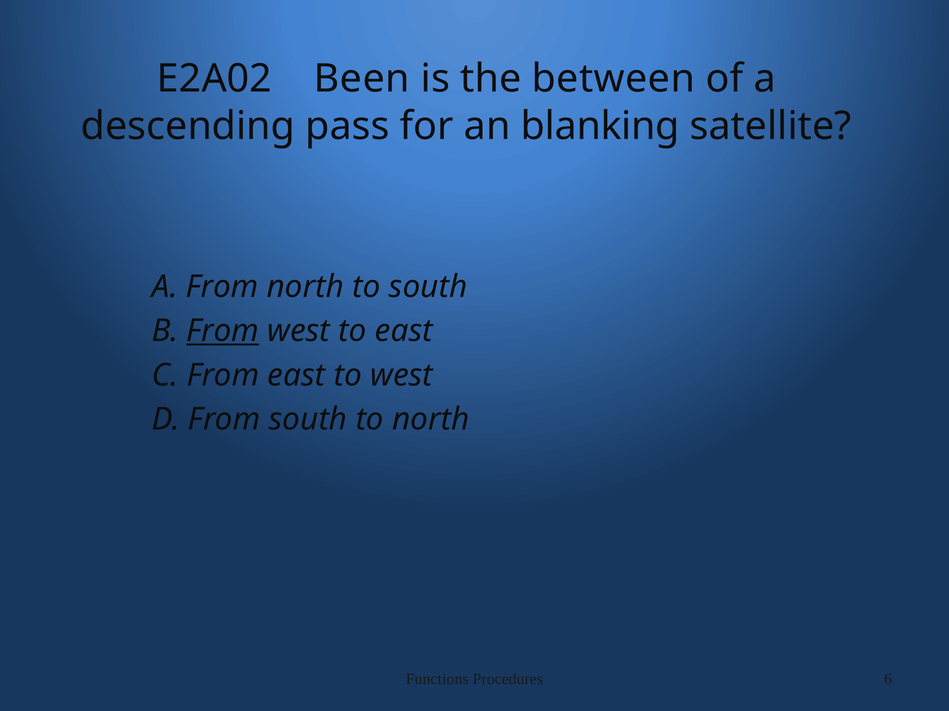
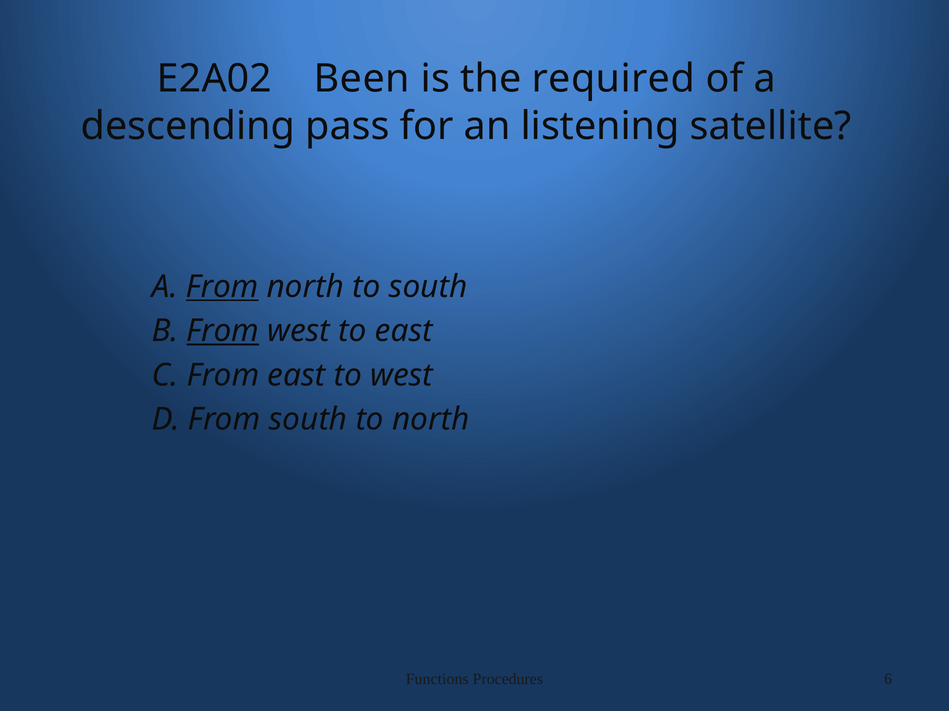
between: between -> required (613, 79)
blanking: blanking -> listening (600, 126)
From underline: none -> present (222, 287)
